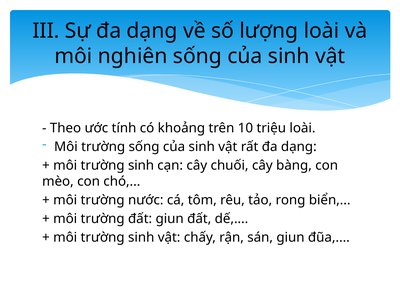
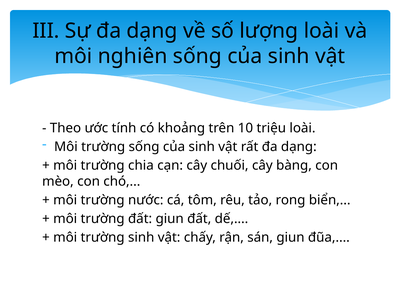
sinh: sinh -> chia (141, 165)
